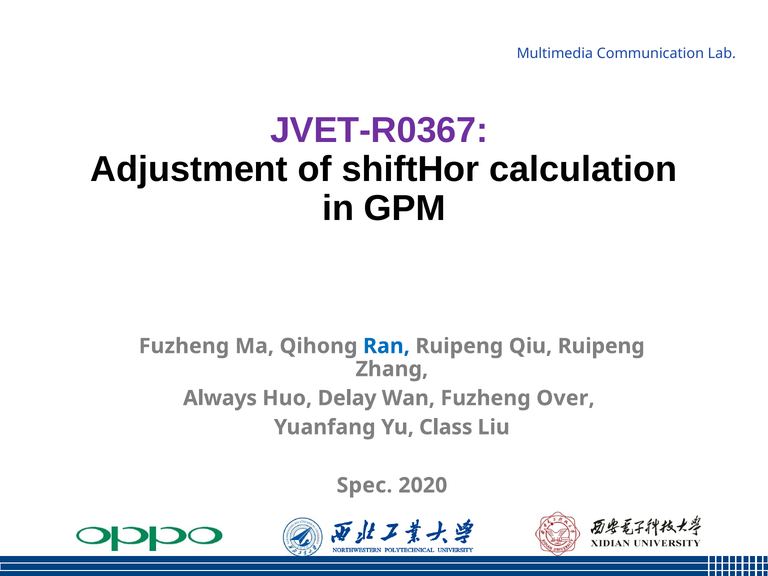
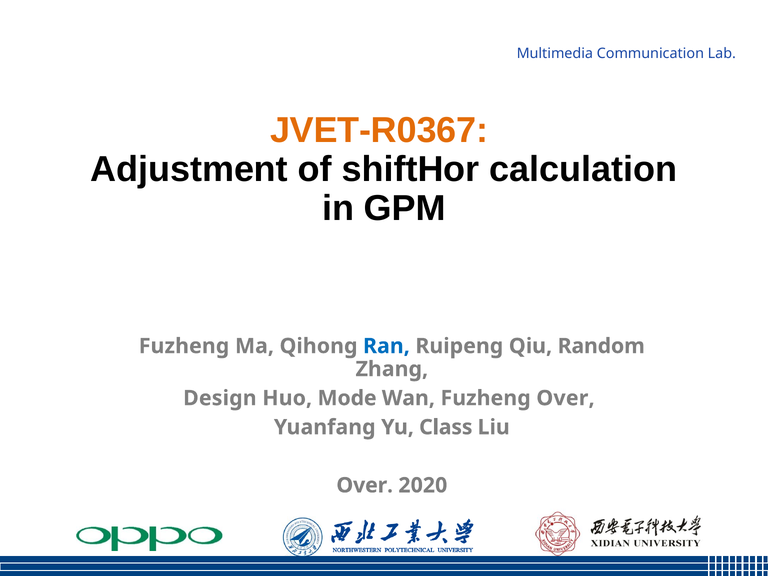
JVET-R0367 colour: purple -> orange (379, 131)
Qiu Ruipeng: Ruipeng -> Random (601, 346)
Always: Always -> Design (220, 398)
Delay: Delay -> Mode (347, 398)
Spec: Spec -> Over (365, 485)
